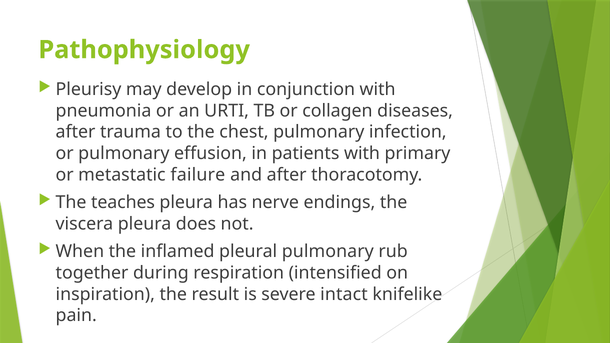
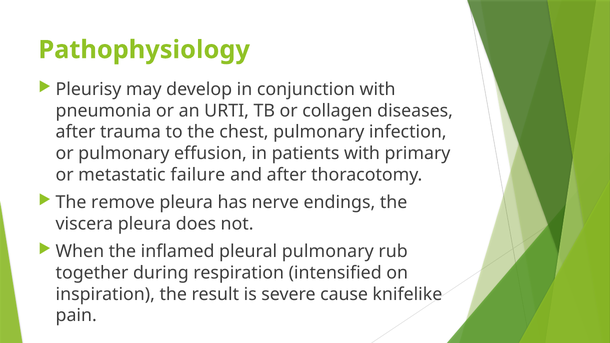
teaches: teaches -> remove (123, 203)
intact: intact -> cause (344, 294)
